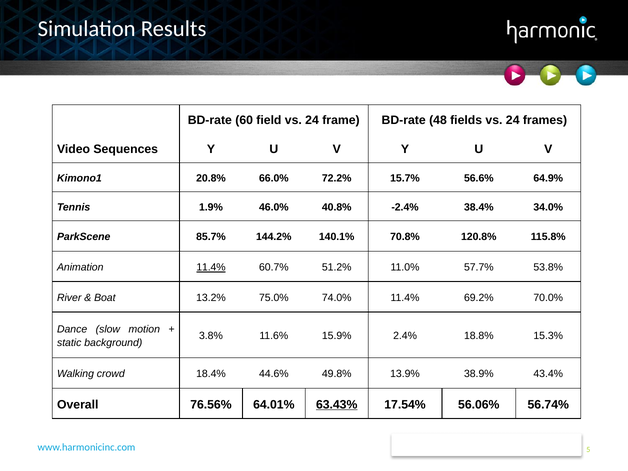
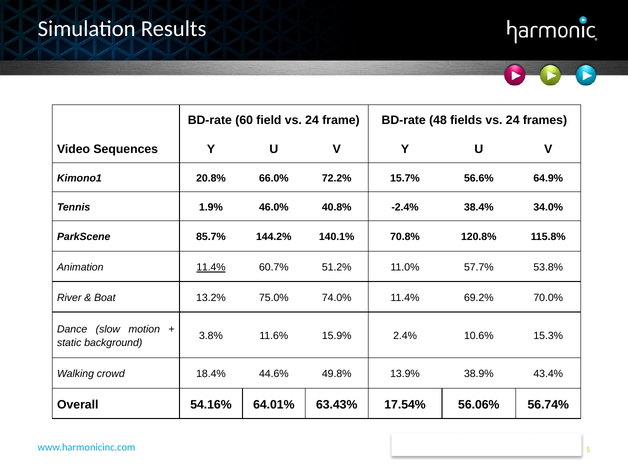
18.8%: 18.8% -> 10.6% (479, 336)
76.56%: 76.56% -> 54.16% (211, 405)
63.43% underline: present -> none (337, 405)
